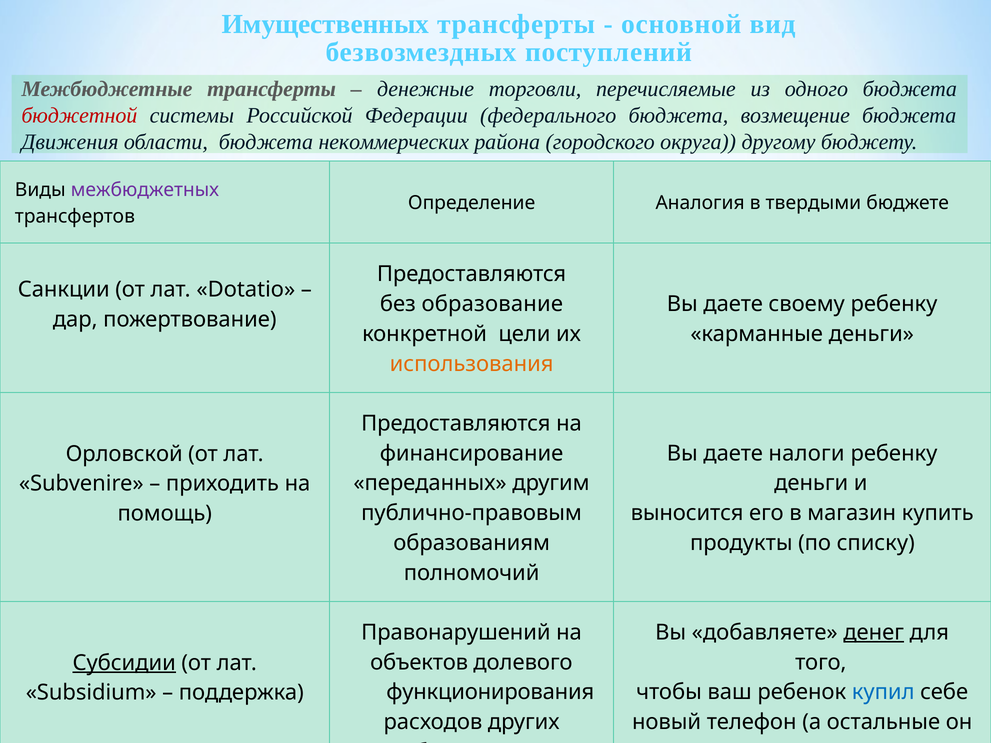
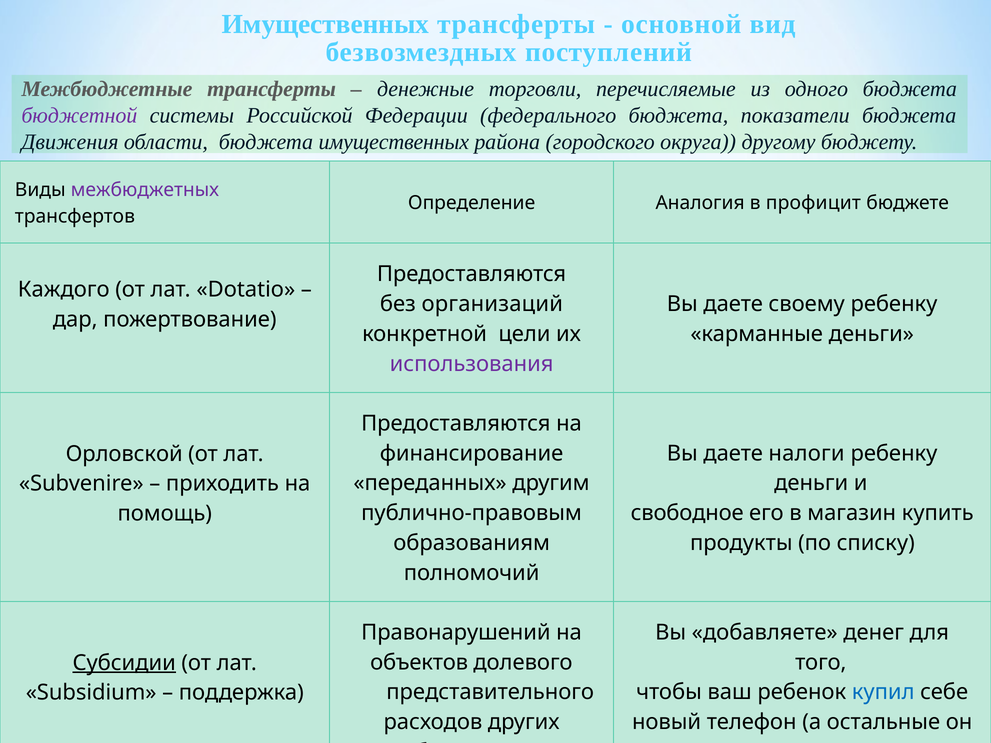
бюджетной colour: red -> purple (79, 116)
возмещение: возмещение -> показатели (795, 116)
бюджета некоммерческих: некоммерческих -> имущественных (394, 142)
твердыми: твердыми -> профицит (813, 203)
Санкции: Санкции -> Каждого (64, 290)
образование: образование -> организаций (492, 304)
использования colour: orange -> purple (472, 364)
выносится: выносится -> свободное (687, 513)
денег underline: present -> none (874, 633)
функционирования: функционирования -> представительного (490, 692)
